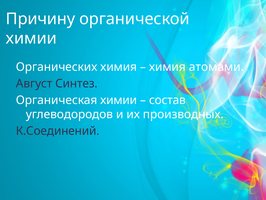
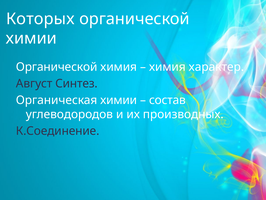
Причину: Причину -> Которых (40, 19)
Органических: Органических -> Органической (57, 67)
атомами: атомами -> характер (216, 67)
К.Соединений: К.Соединений -> К.Соединение (58, 131)
